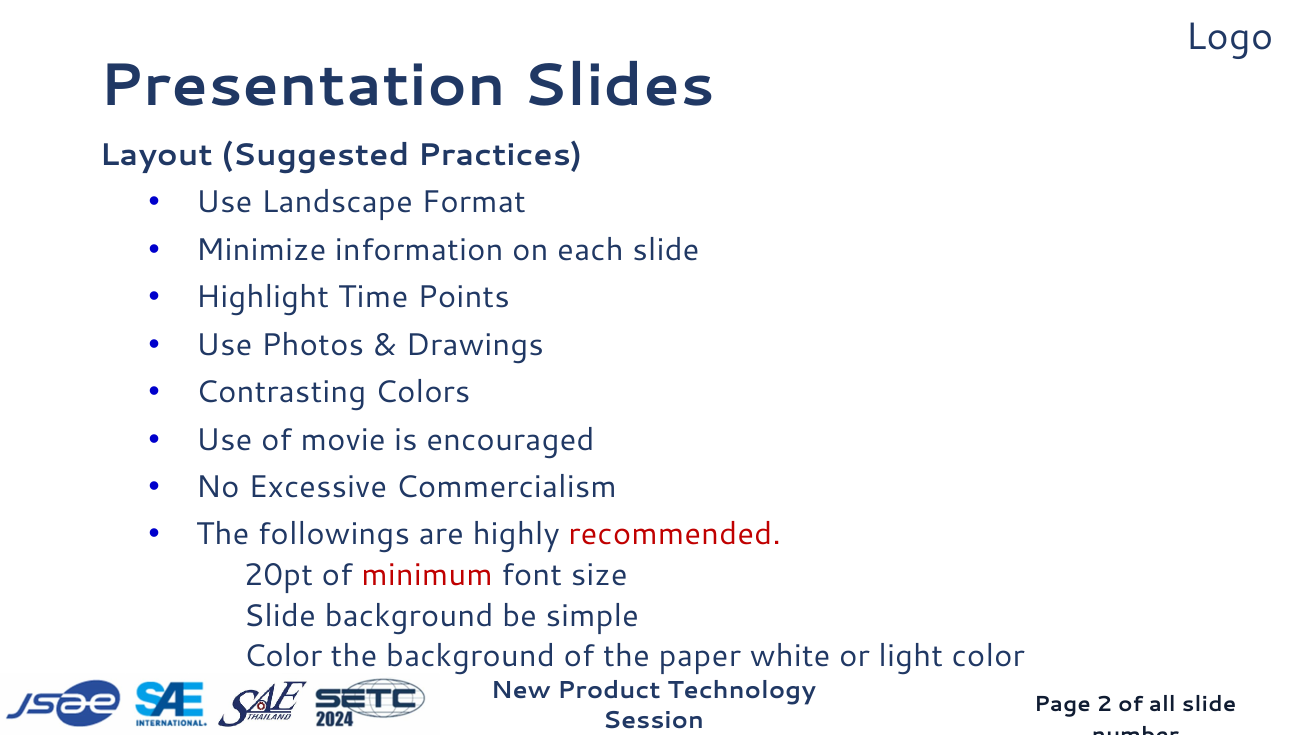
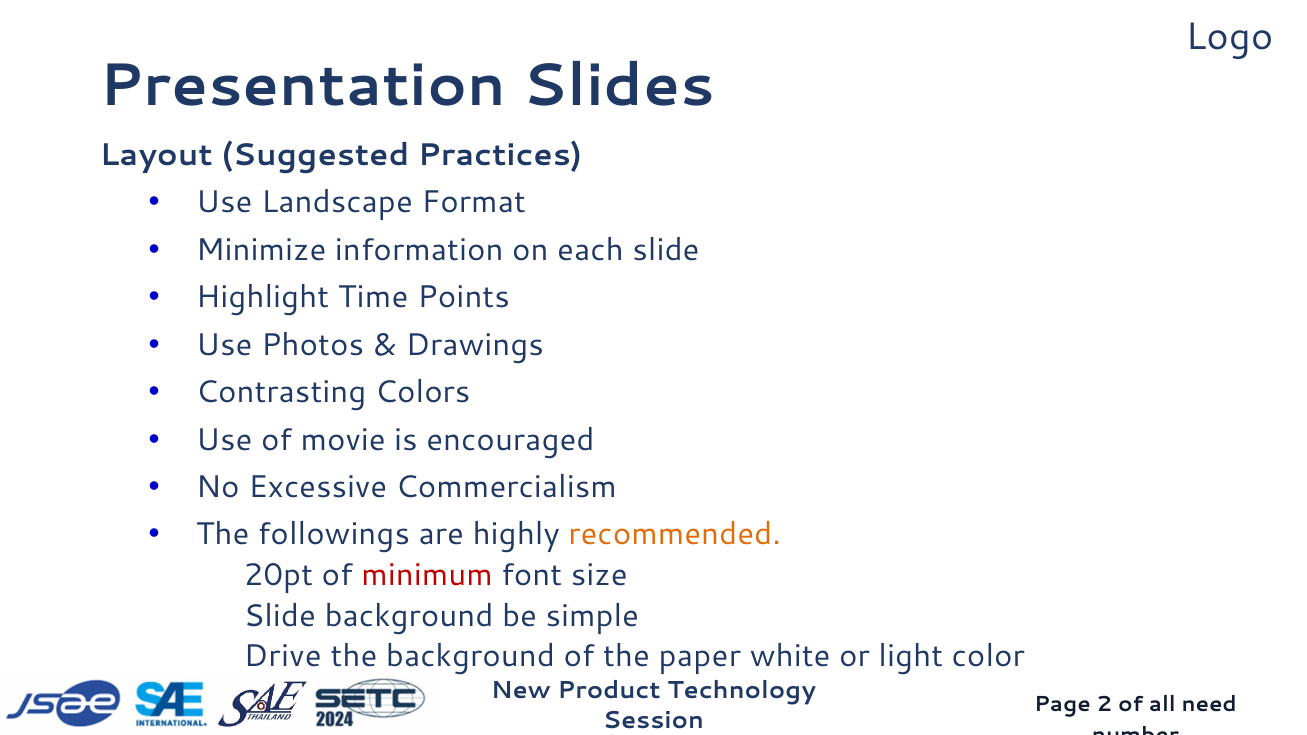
recommended colour: red -> orange (675, 535)
Color: Color -> Drive (283, 657)
all slide: slide -> need (1209, 704)
